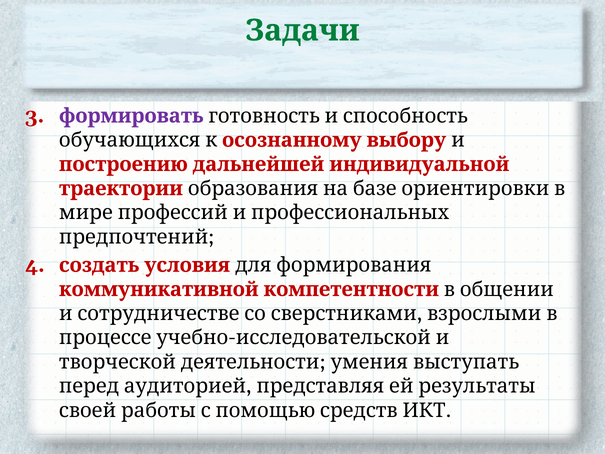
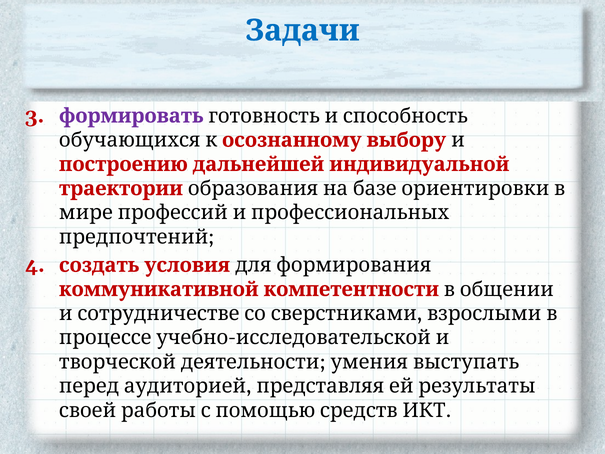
Задачи colour: green -> blue (302, 30)
